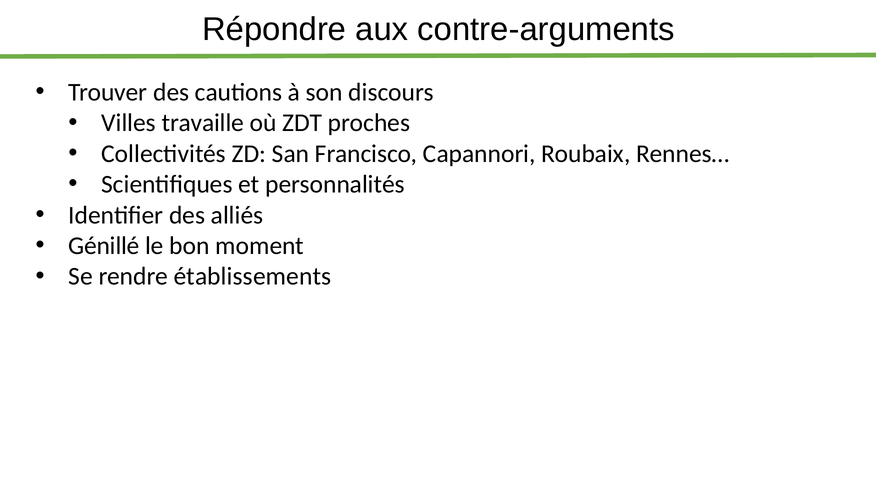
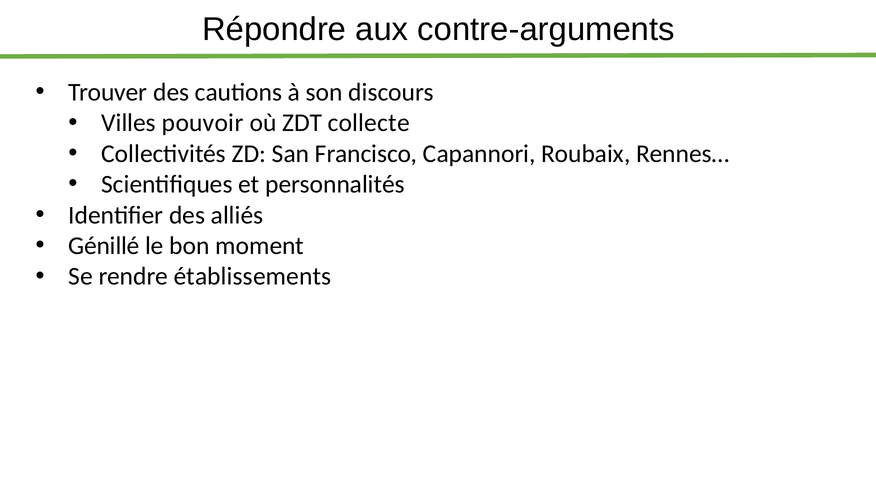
travaille: travaille -> pouvoir (203, 123)
proches: proches -> collecte (369, 123)
